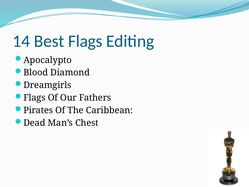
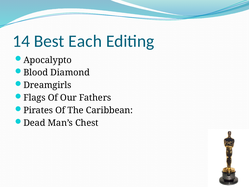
Best Flags: Flags -> Each (85, 41)
